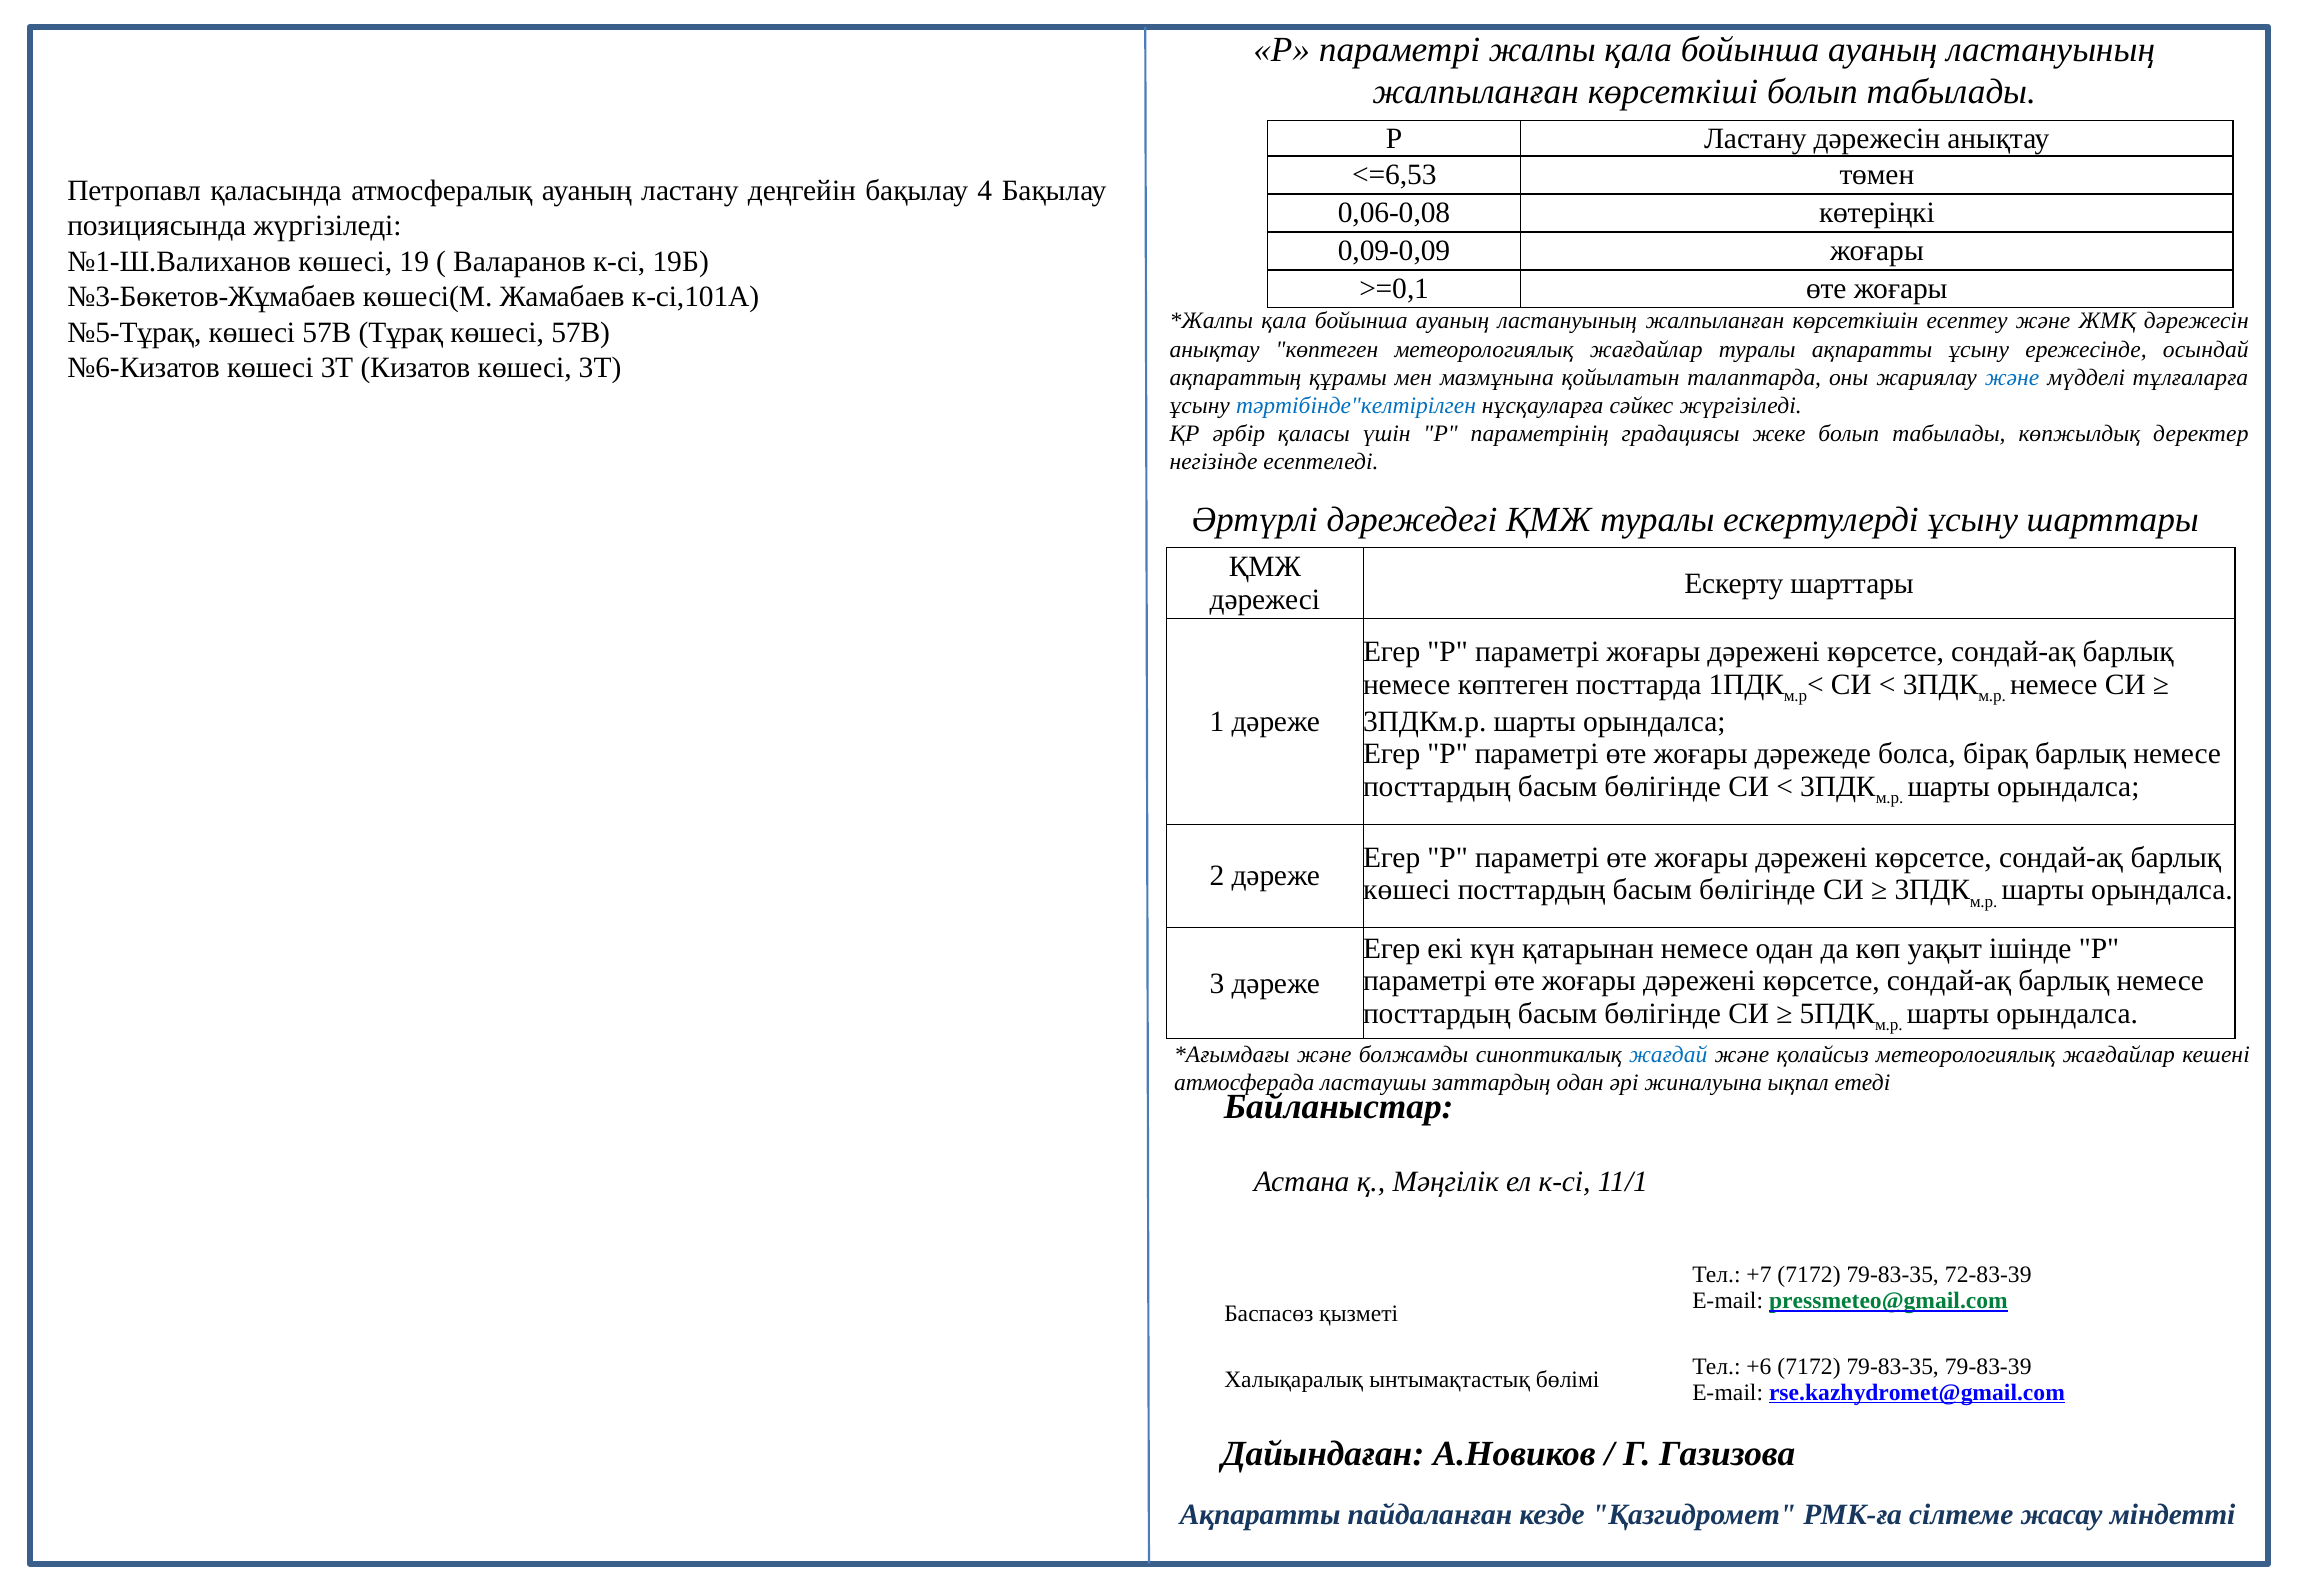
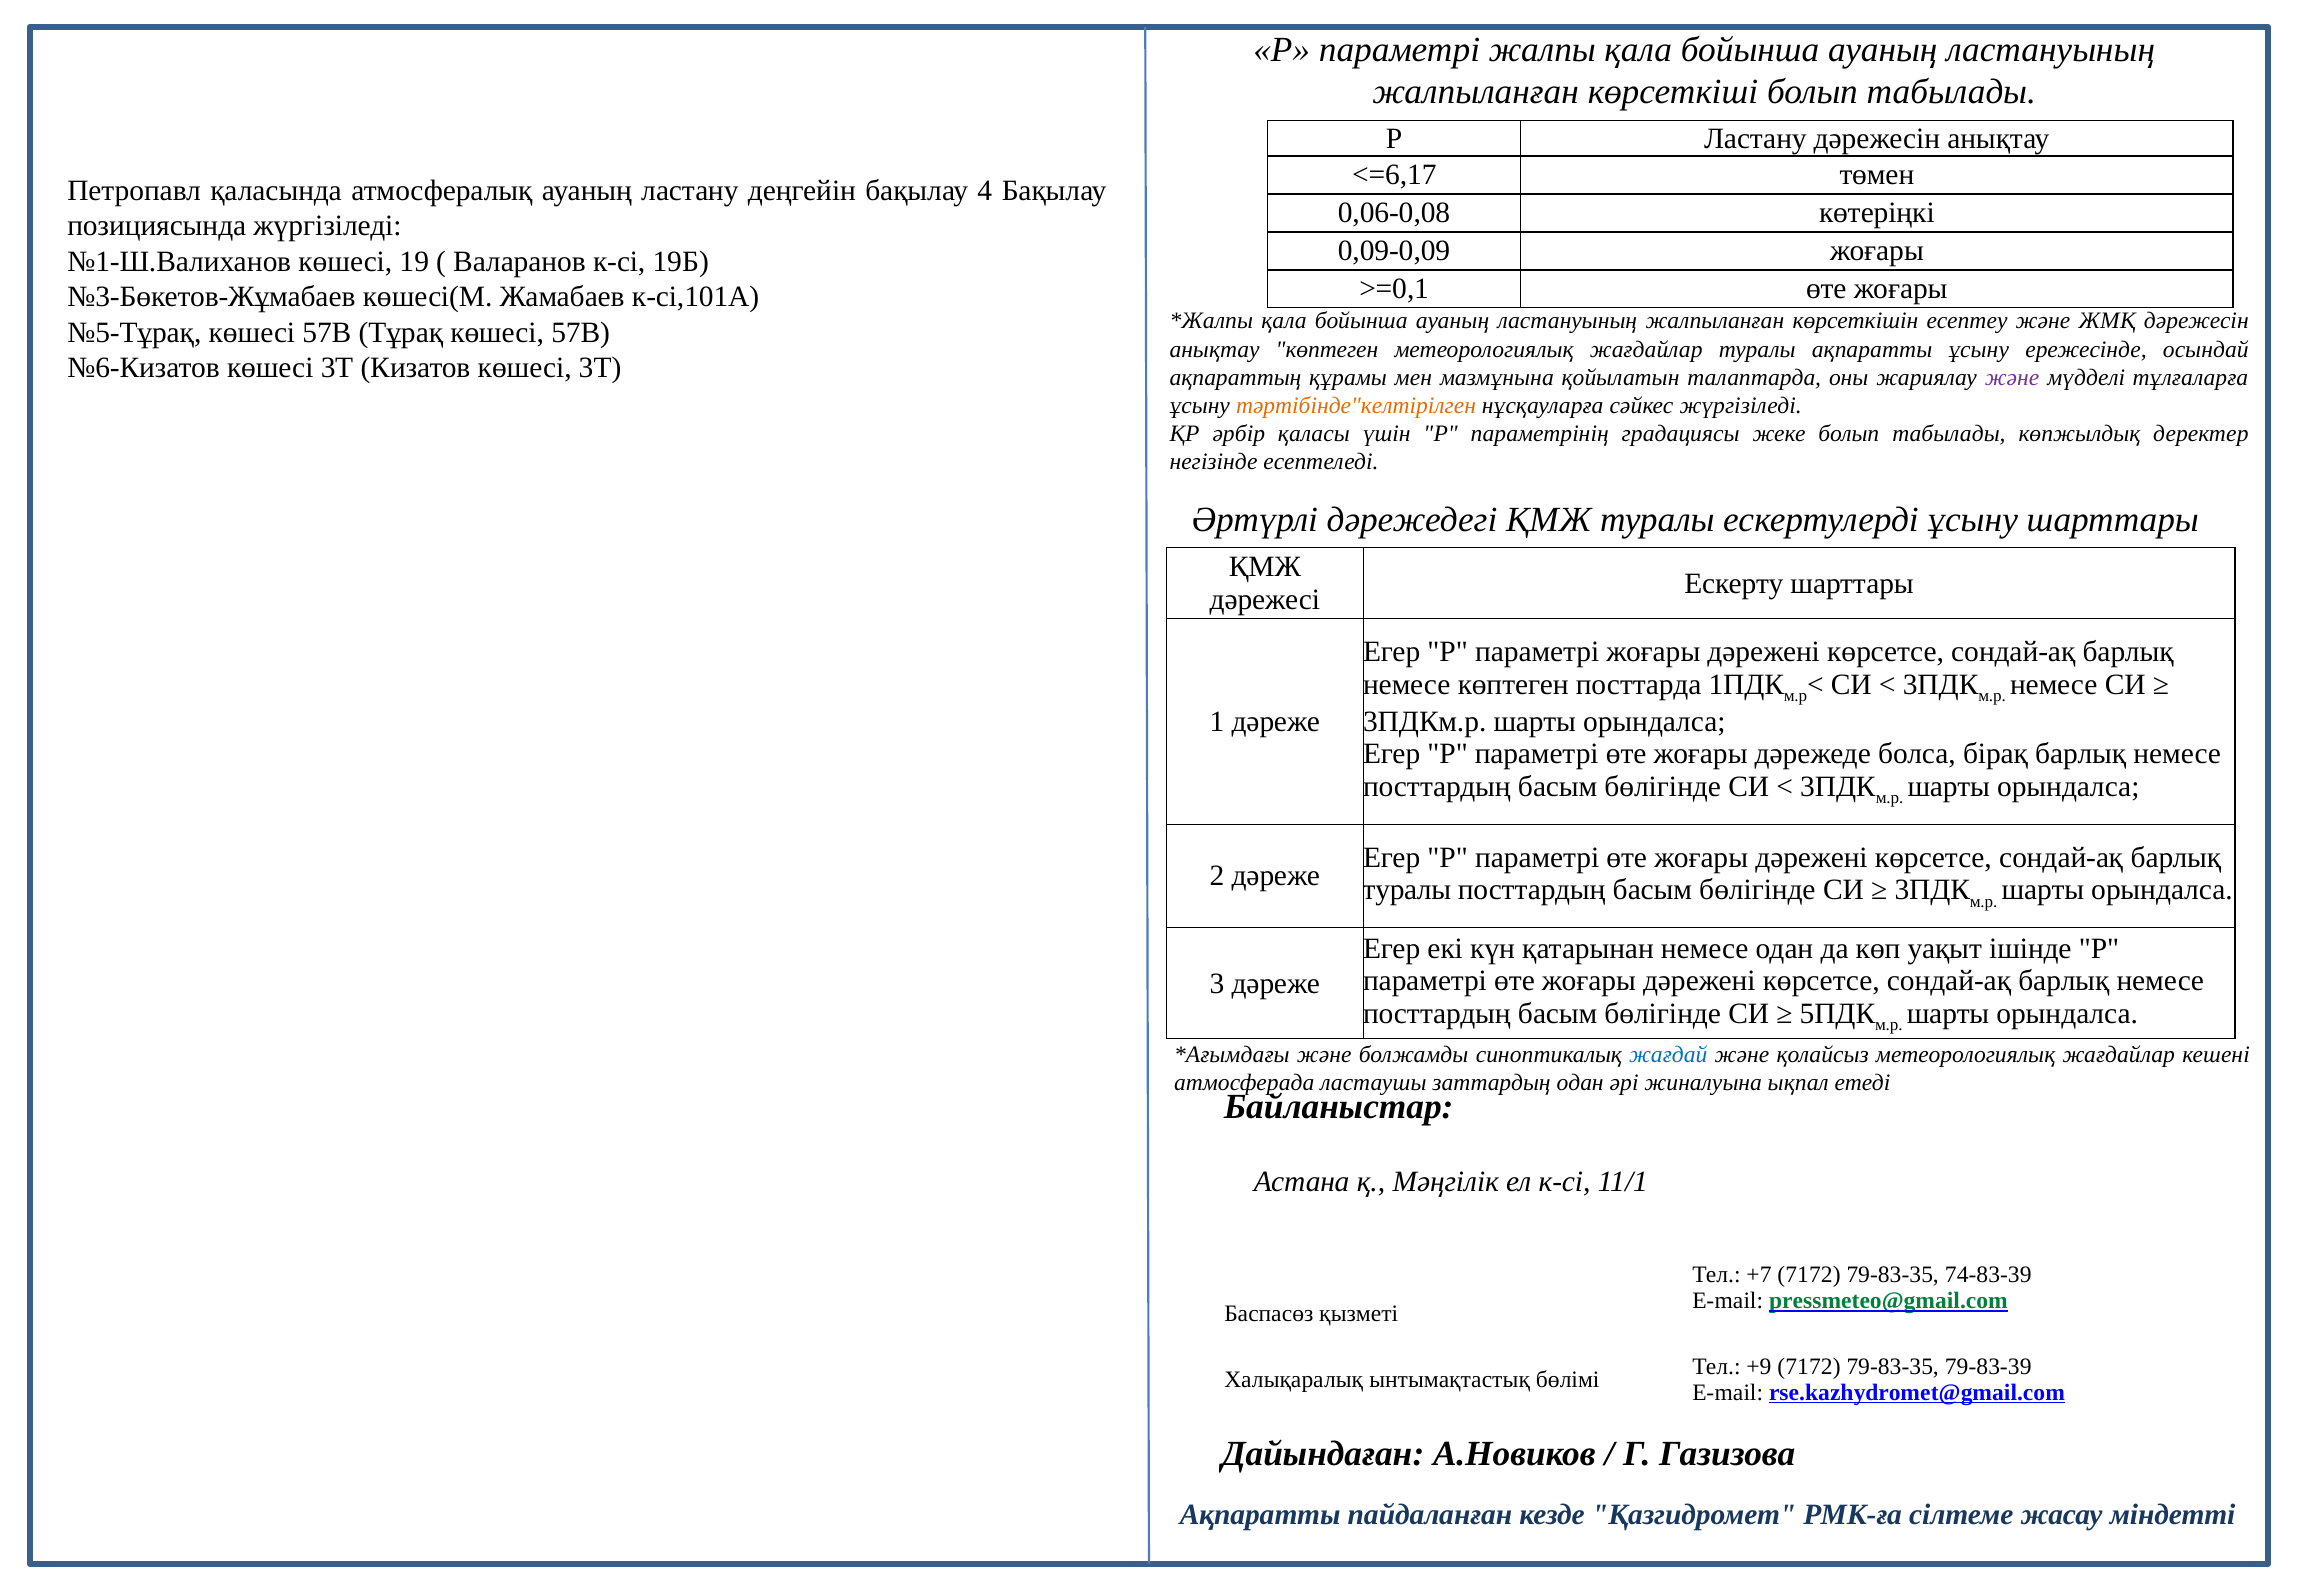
<=6,53: <=6,53 -> <=6,17 (1394, 175)
және colour: blue -> purple (2012, 377)
тәртібінде"келтірілген colour: blue -> orange (1356, 406)
көшесі: көшесі -> туралы (1407, 890)
72-83-39: 72-83-39 -> 74-83-39 (1988, 1274)
+6: +6 -> +9 (1759, 1366)
